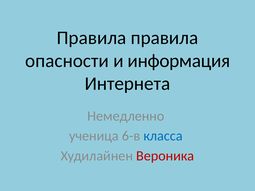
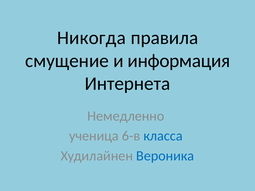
Правила: Правила -> Никогда (91, 38)
опасности: опасности -> смущение (67, 61)
Вероника colour: red -> blue (165, 156)
